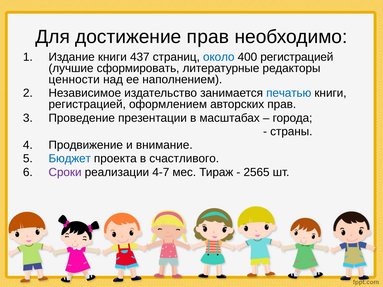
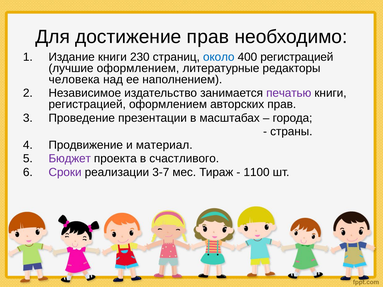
437: 437 -> 230 (140, 57)
лучшие сформировать: сформировать -> оформлением (138, 68)
ценности: ценности -> человека (74, 80)
печатью colour: blue -> purple (289, 93)
внимание: внимание -> материал (164, 145)
Бюджет colour: blue -> purple (70, 159)
4-7: 4-7 -> 3-7 (161, 172)
2565: 2565 -> 1100 (257, 172)
